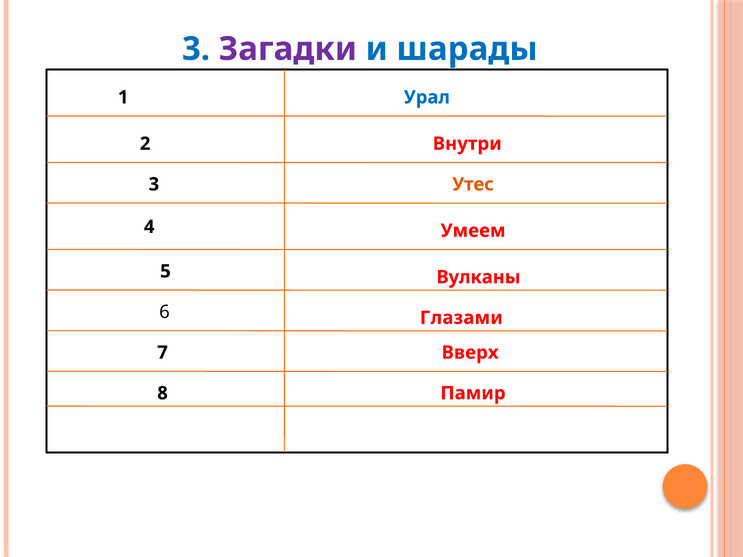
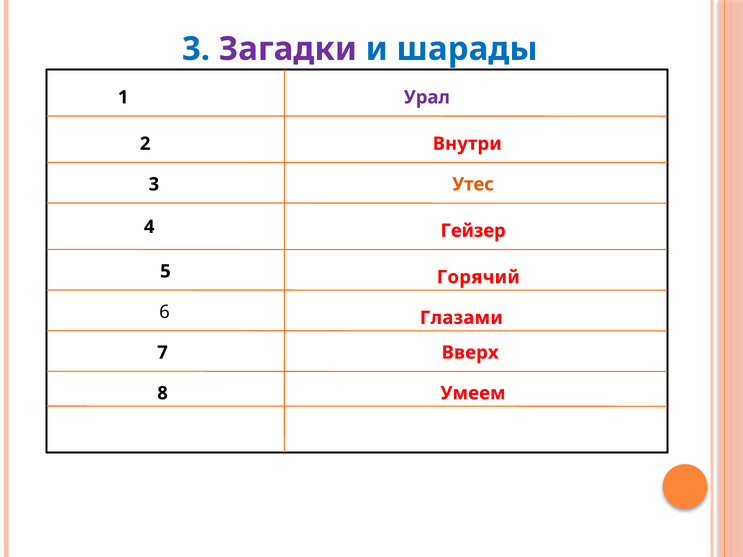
Урал colour: blue -> purple (427, 97)
Умеем: Умеем -> Гейзер (473, 231)
Вулканы: Вулканы -> Горячий (478, 277)
Памир: Памир -> Умеем (473, 393)
